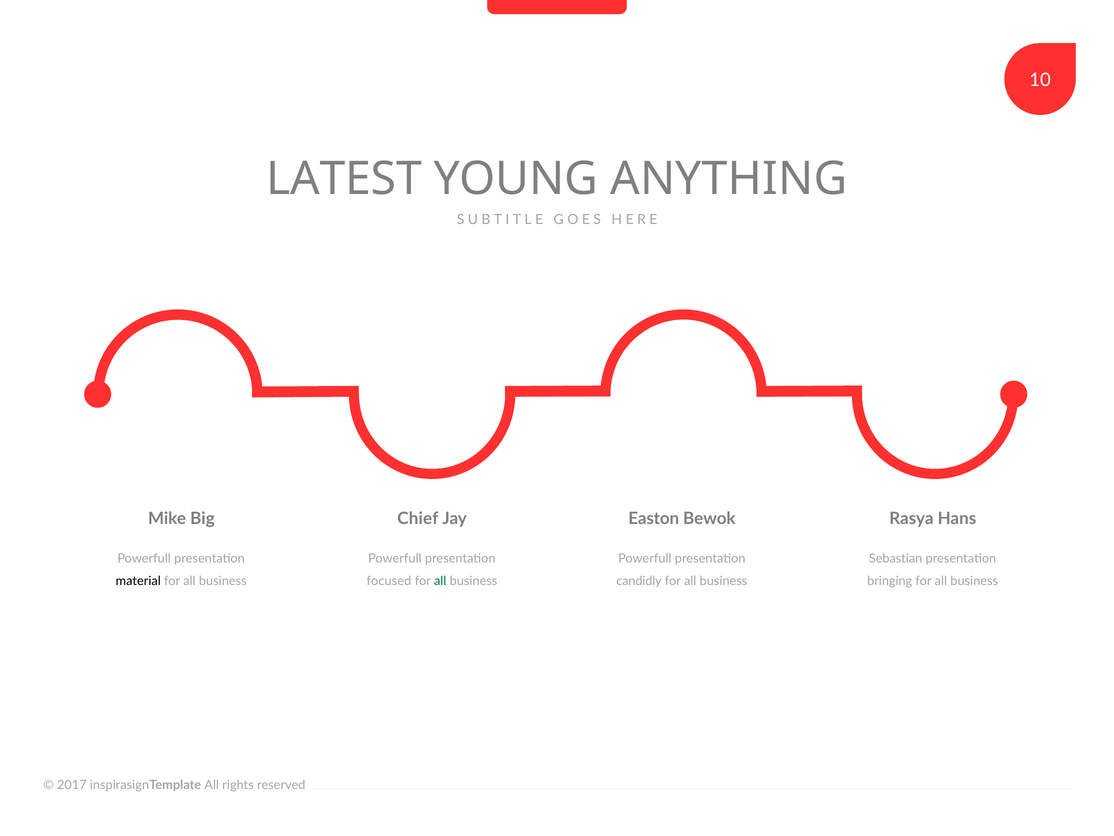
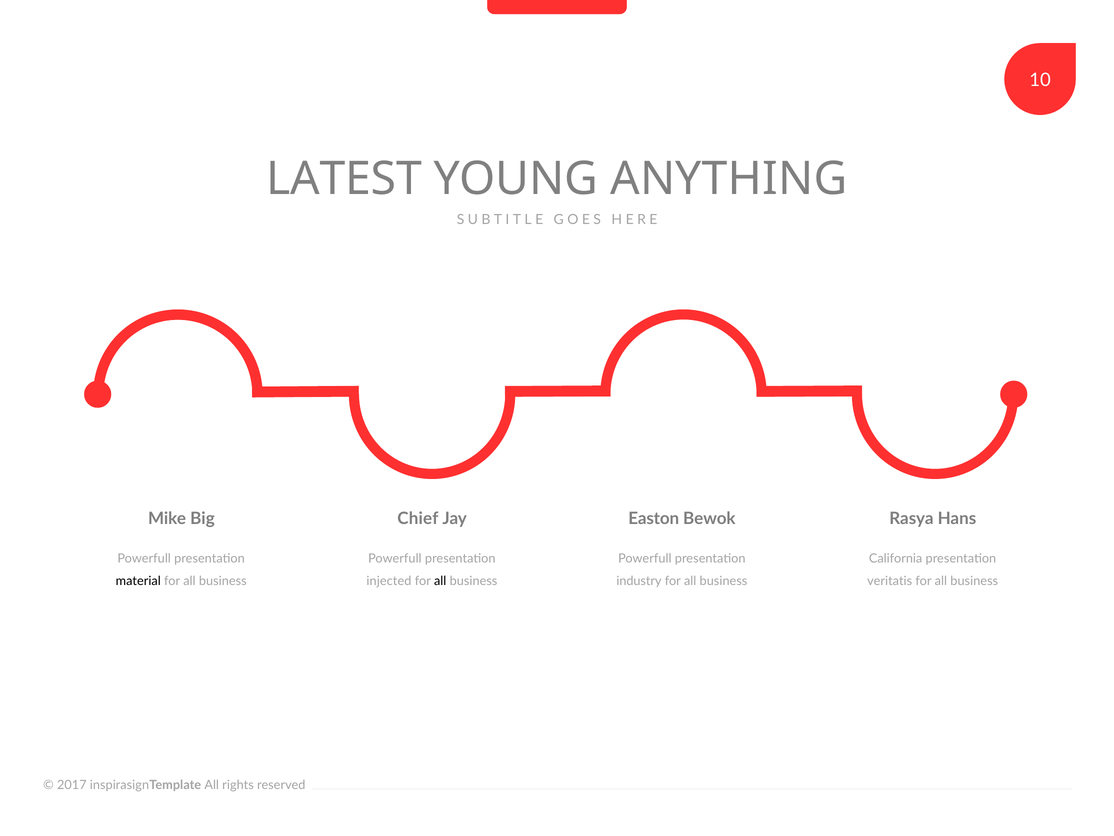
Sebastian: Sebastian -> California (896, 558)
focused: focused -> injected (389, 581)
all colour: green -> black (440, 581)
candidly: candidly -> industry (639, 581)
bringing: bringing -> veritatis (890, 581)
